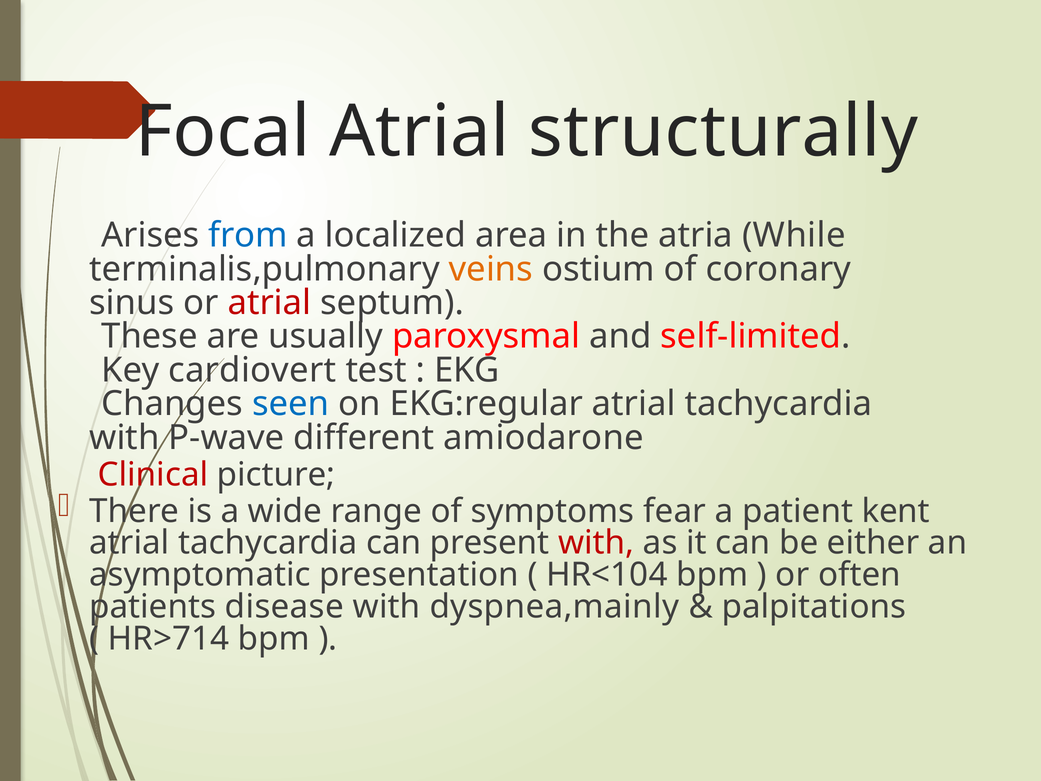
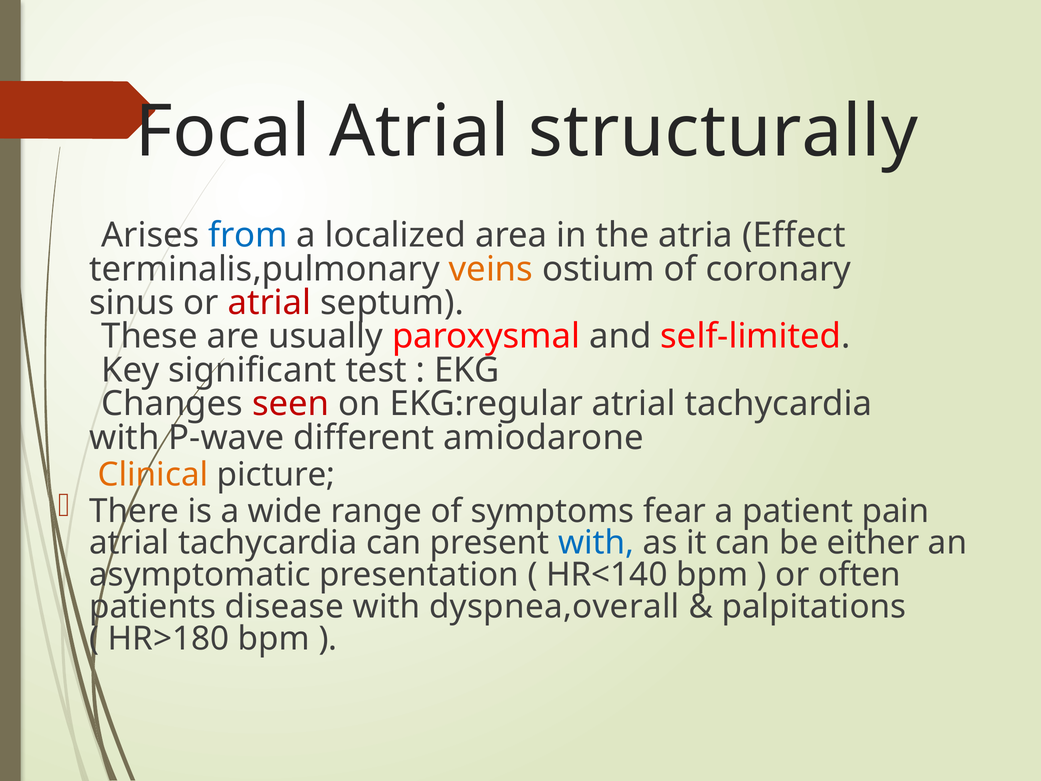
While: While -> Effect (794, 235)
cardiovert: cardiovert -> significant (252, 370)
seen colour: blue -> red (291, 404)
Clinical colour: red -> orange (153, 475)
kent: kent -> pain (896, 511)
with colour: red -> blue (596, 543)
HR<104: HR<104 -> HR<140 (607, 575)
dyspnea,mainly: dyspnea,mainly -> dyspnea,overall (554, 607)
HR>714: HR>714 -> HR>180 (169, 639)
